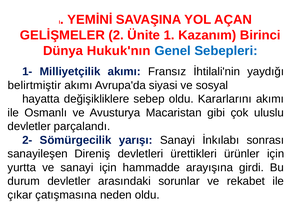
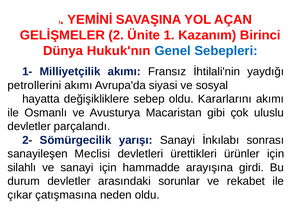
belirtmiştir: belirtmiştir -> petrollerini (34, 86)
Direniş: Direniş -> Meclisi (92, 154)
yurtta: yurtta -> silahlı (22, 168)
